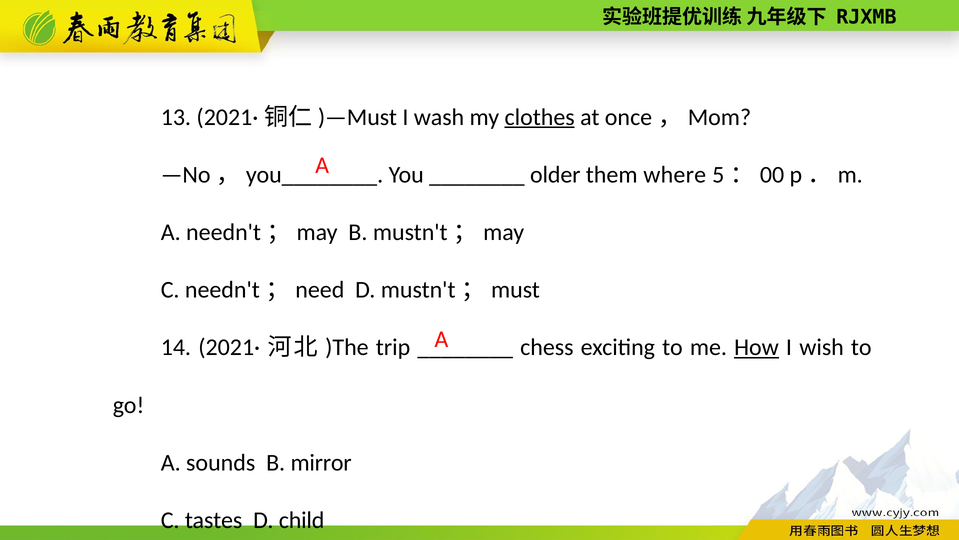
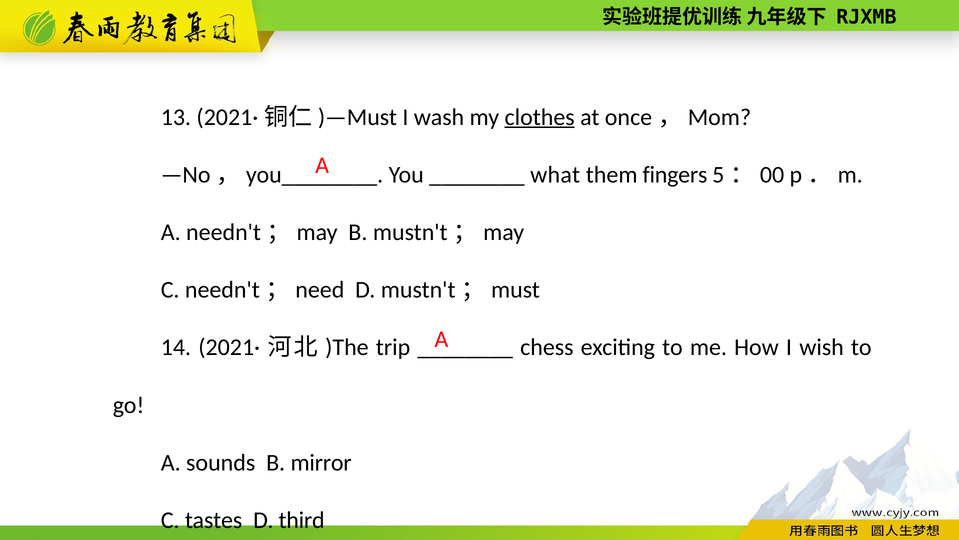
older: older -> what (555, 175)
where: where -> fingers (675, 175)
How underline: present -> none (757, 347)
child: child -> third (302, 520)
